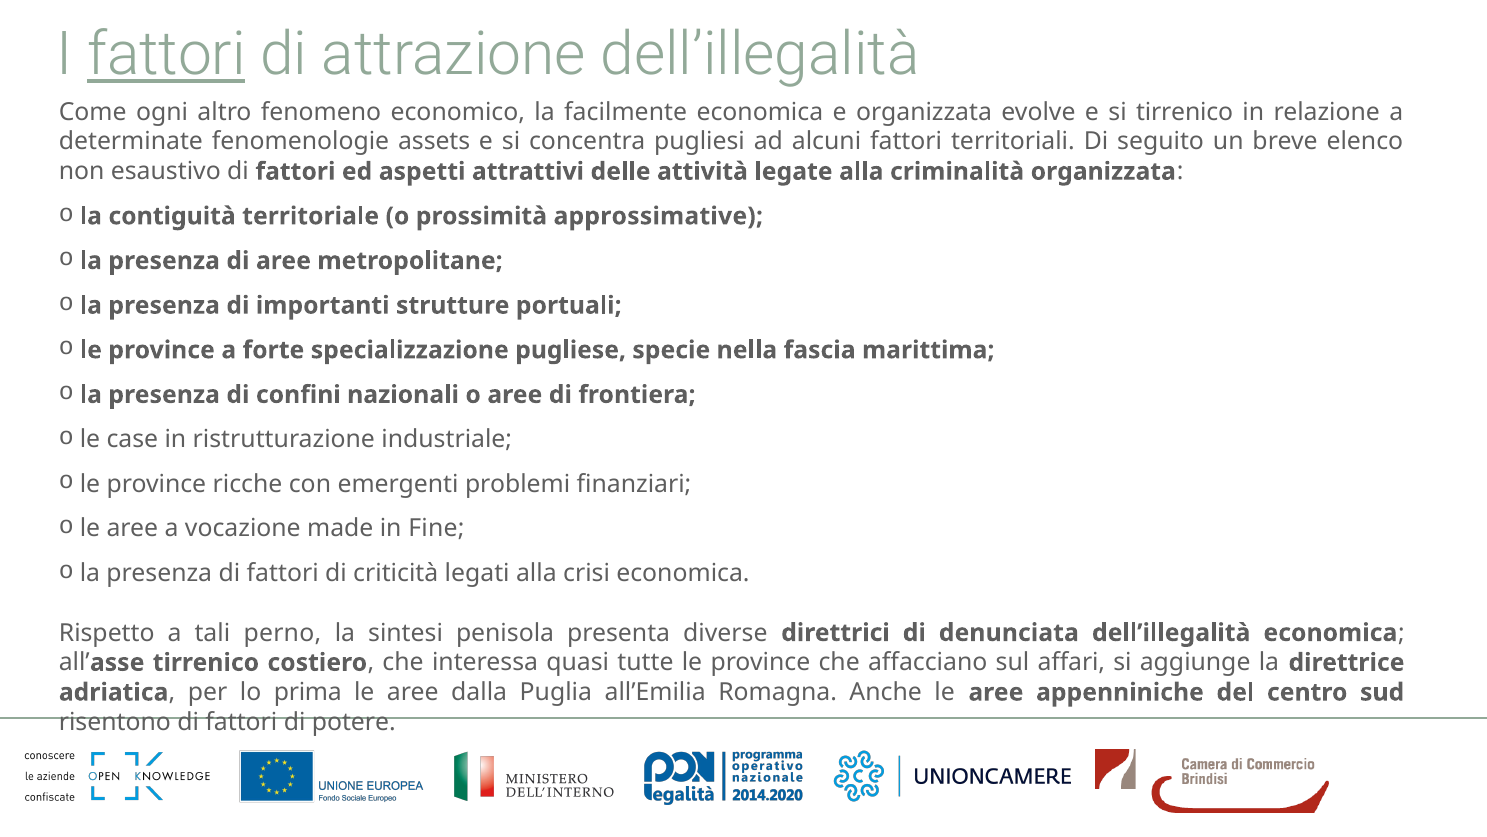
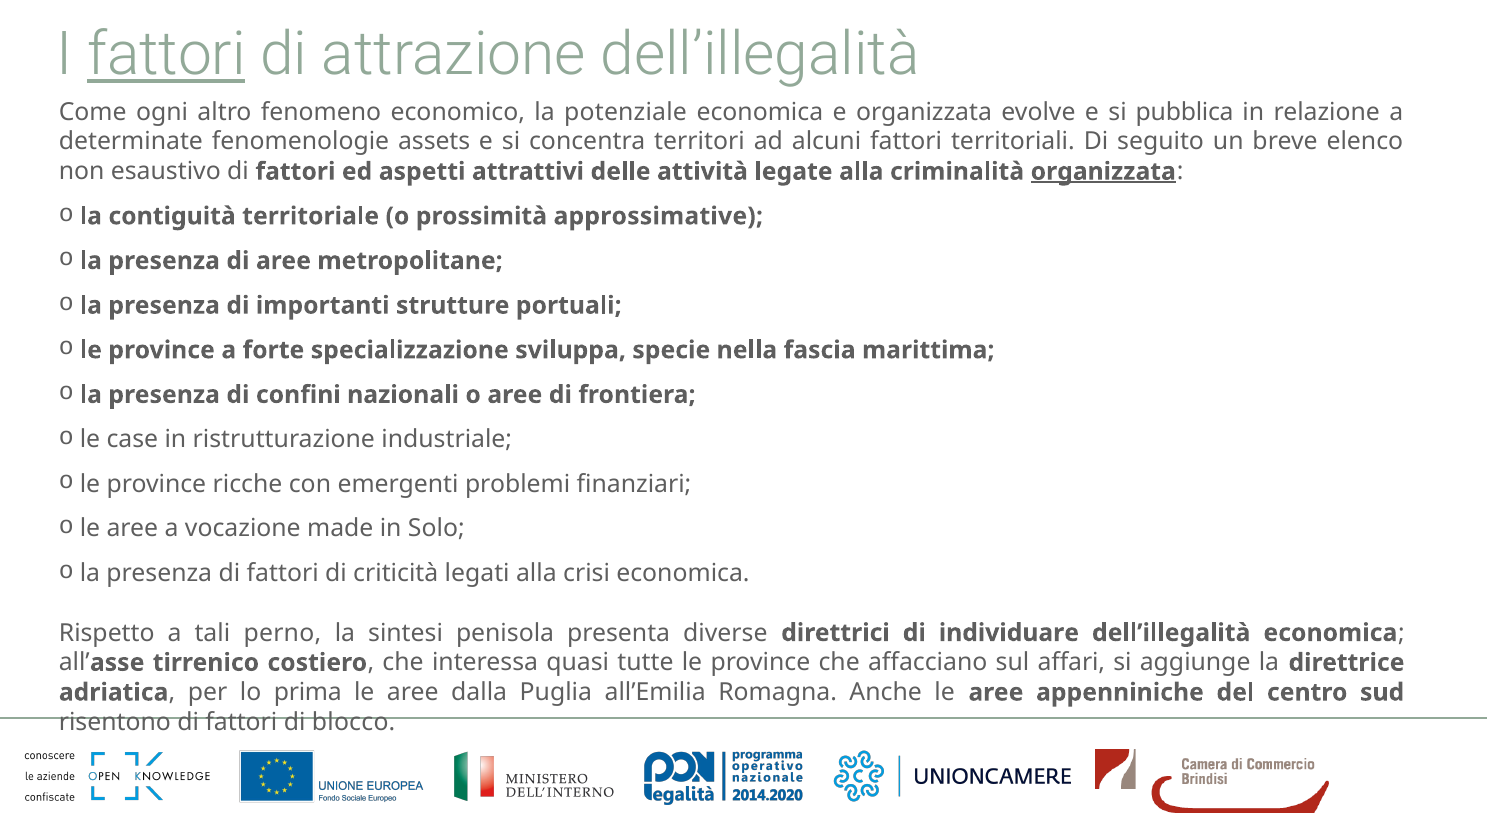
facilmente: facilmente -> potenziale (626, 112)
si tirrenico: tirrenico -> pubblica (1185, 112)
pugliesi: pugliesi -> territori (699, 142)
organizzata underline: none -> present (1103, 171)
pugliese: pugliese -> sviluppa (571, 350)
Fine: Fine -> Solo (436, 528)
denunciata: denunciata -> individuare (1009, 632)
potere: potere -> blocco (354, 722)
